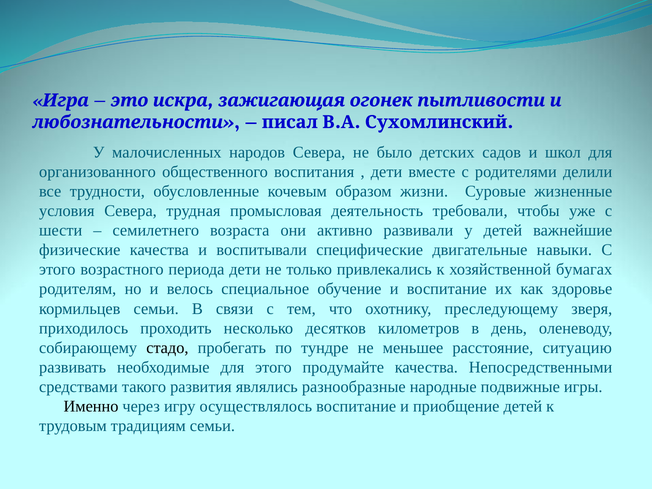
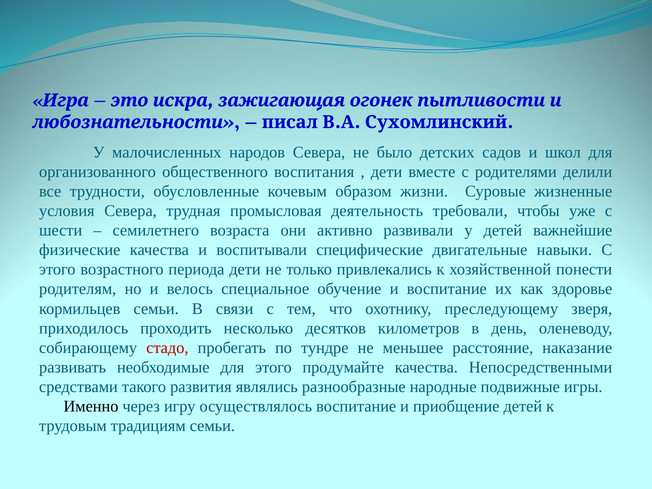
бумагах: бумагах -> понести (584, 270)
стадо colour: black -> red (167, 348)
ситуацию: ситуацию -> наказание (577, 348)
